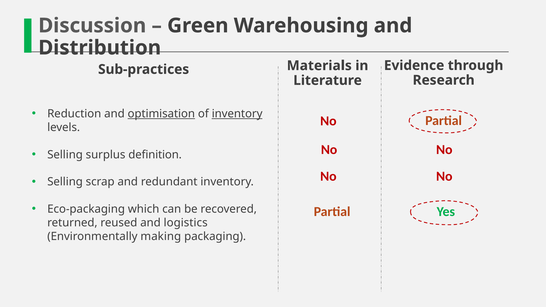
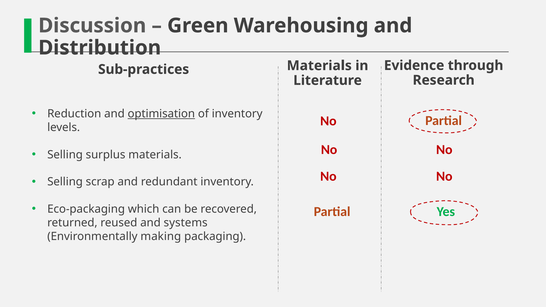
inventory underline: present -> none (237, 114)
surplus definition: definition -> materials (155, 155)
logistics: logistics -> systems (186, 223)
